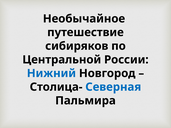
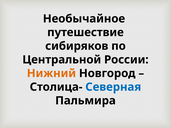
Нижний colour: blue -> orange (51, 73)
